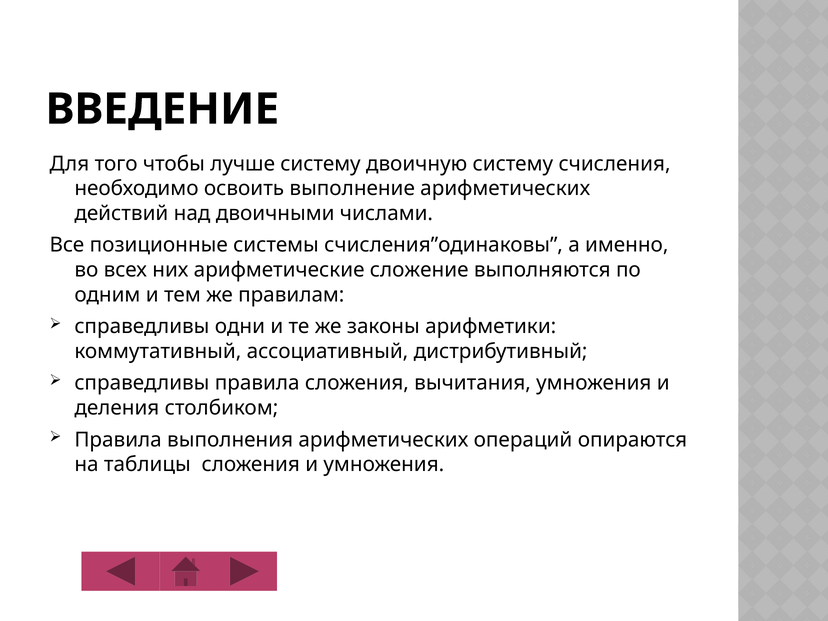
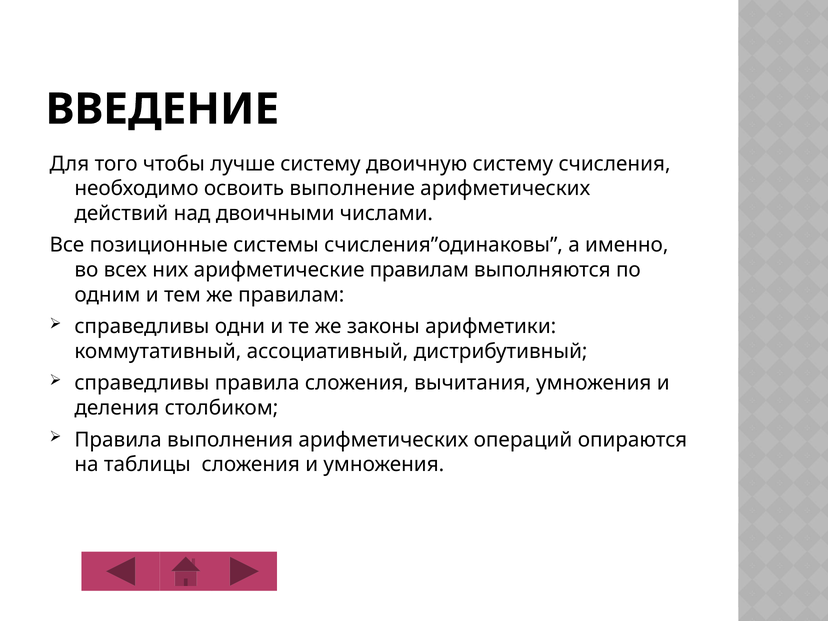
арифметические сложение: сложение -> правилам (419, 270)
